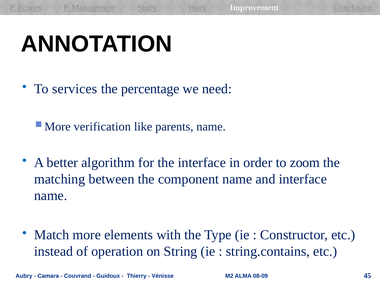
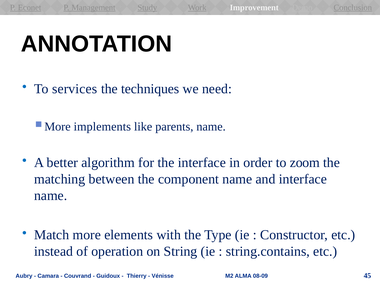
percentage: percentage -> techniques (150, 89)
verification: verification -> implements (102, 126)
